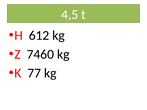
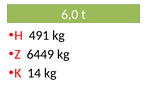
4,5: 4,5 -> 6,0 (70, 15)
612: 612 -> 491 (39, 35)
7460: 7460 -> 6449 (40, 54)
77: 77 -> 14 (34, 73)
